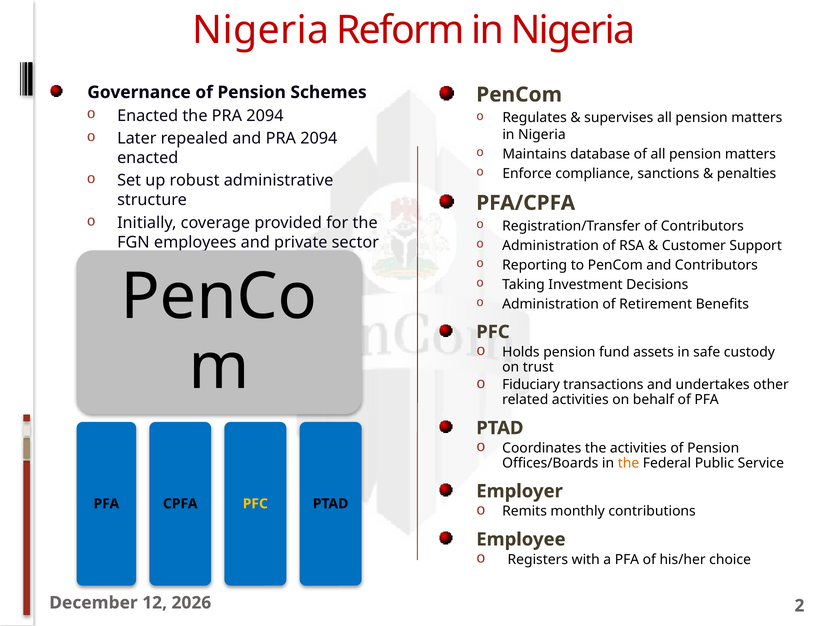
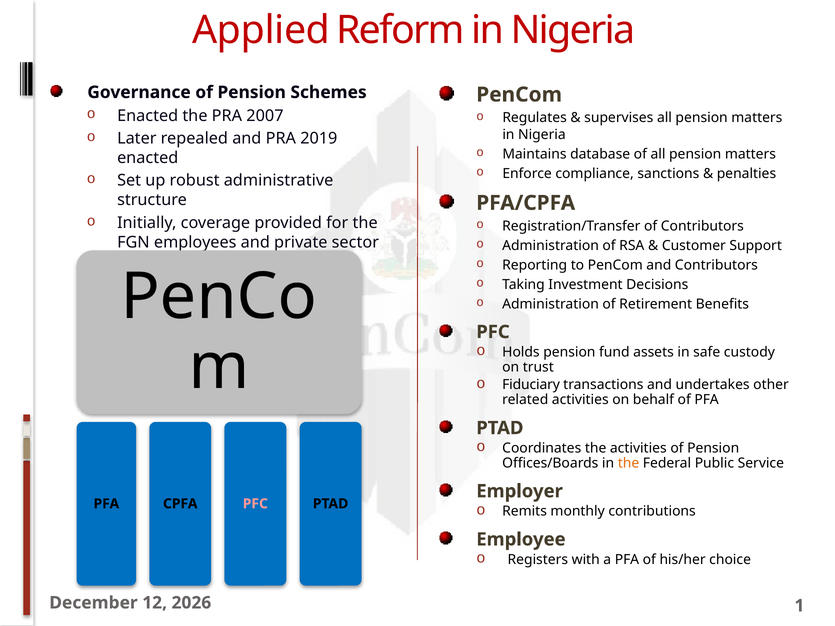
Nigeria: Nigeria -> Applied (261, 30)
the PRA 2094: 2094 -> 2007 (265, 116)
and PRA 2094: 2094 -> 2019 (319, 138)
PFC colour: yellow -> pink (255, 504)
2: 2 -> 1 (799, 606)
